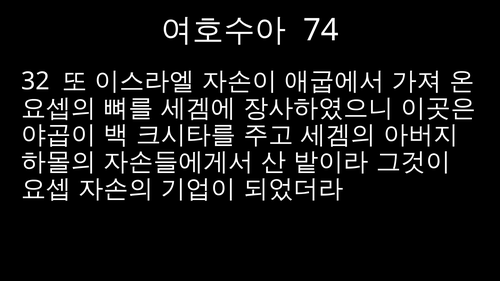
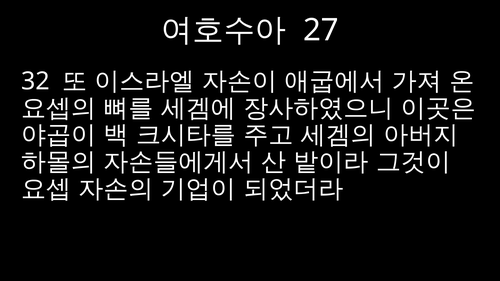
74: 74 -> 27 (321, 30)
